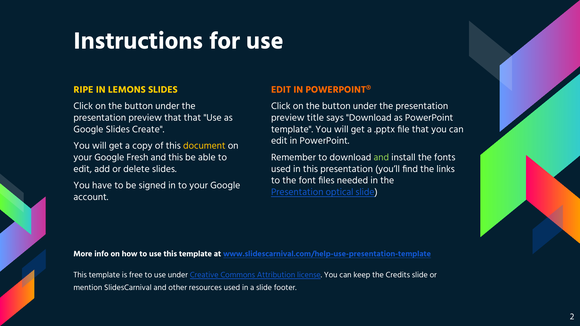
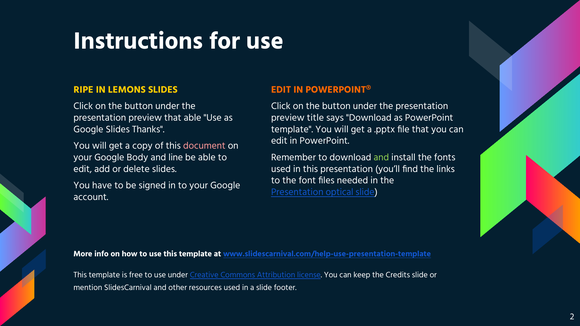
that that: that -> able (192, 118)
Create: Create -> Thanks (148, 129)
document colour: yellow -> pink (204, 146)
Fresh: Fresh -> Body (137, 157)
and this: this -> line (176, 157)
